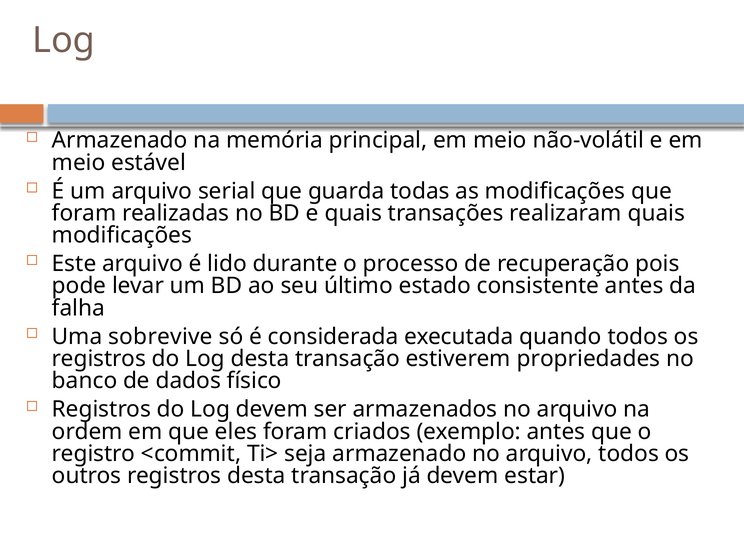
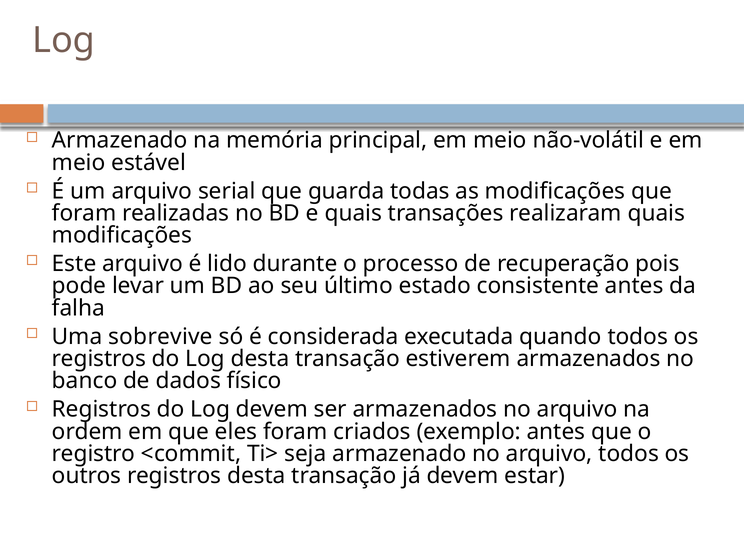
estiverem propriedades: propriedades -> armazenados (589, 359)
